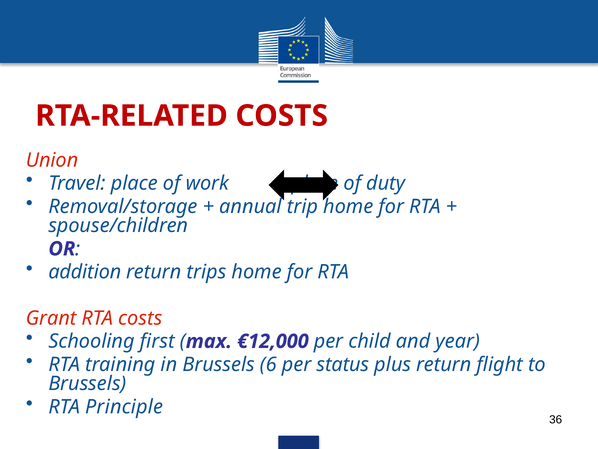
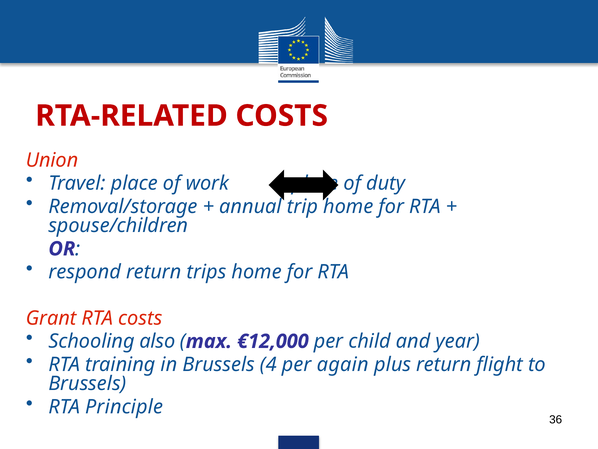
addition: addition -> respond (85, 272)
first: first -> also (157, 341)
6: 6 -> 4 (268, 364)
status: status -> again (343, 364)
